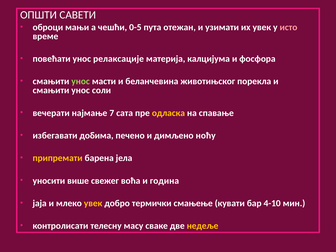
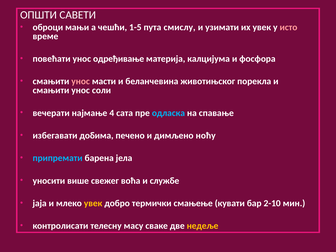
0-5: 0-5 -> 1-5 (135, 27)
отежан: отежан -> смислу (180, 27)
релаксације: релаксације -> одређивање (119, 59)
унос colour: light green -> pink (81, 81)
7: 7 -> 4 (112, 113)
одласка colour: yellow -> light blue (168, 113)
припремати colour: yellow -> light blue (58, 158)
година: година -> службе (165, 181)
4-10: 4-10 -> 2-10 (272, 203)
